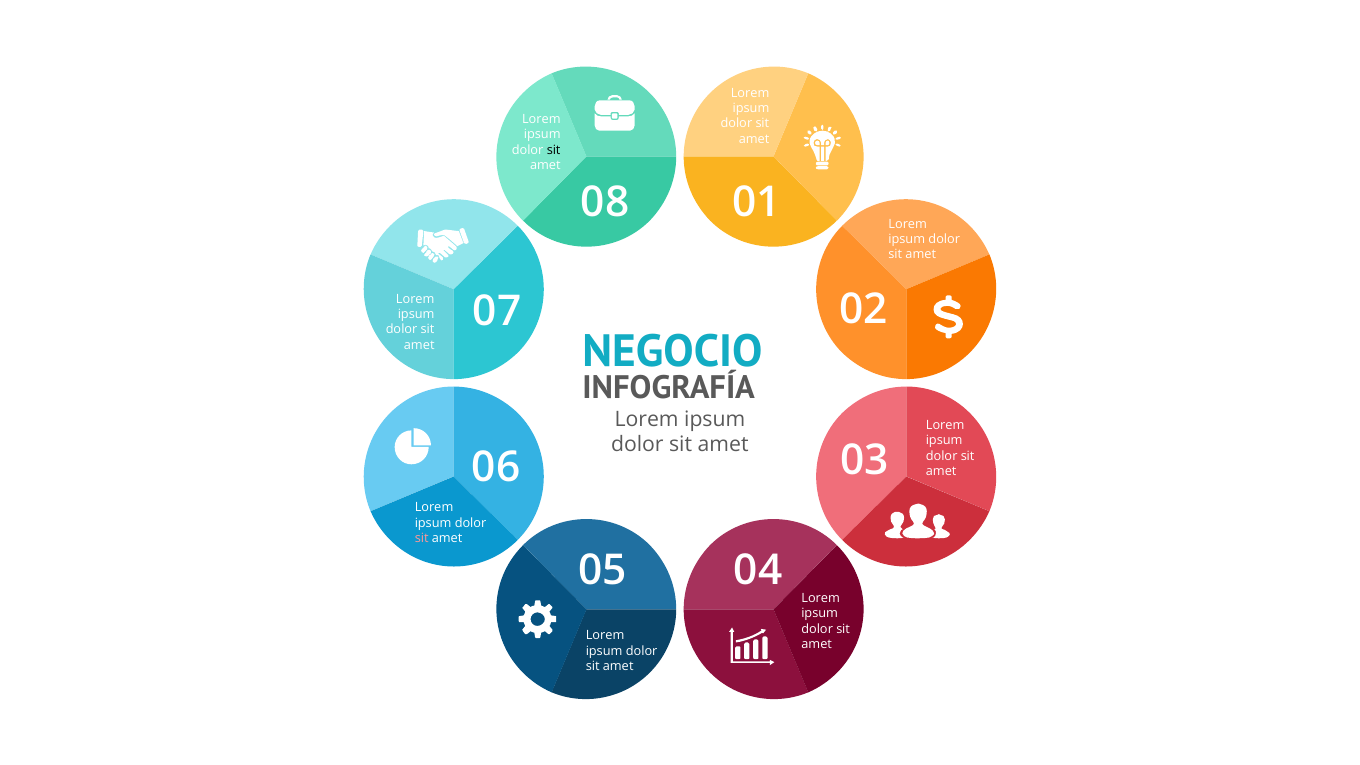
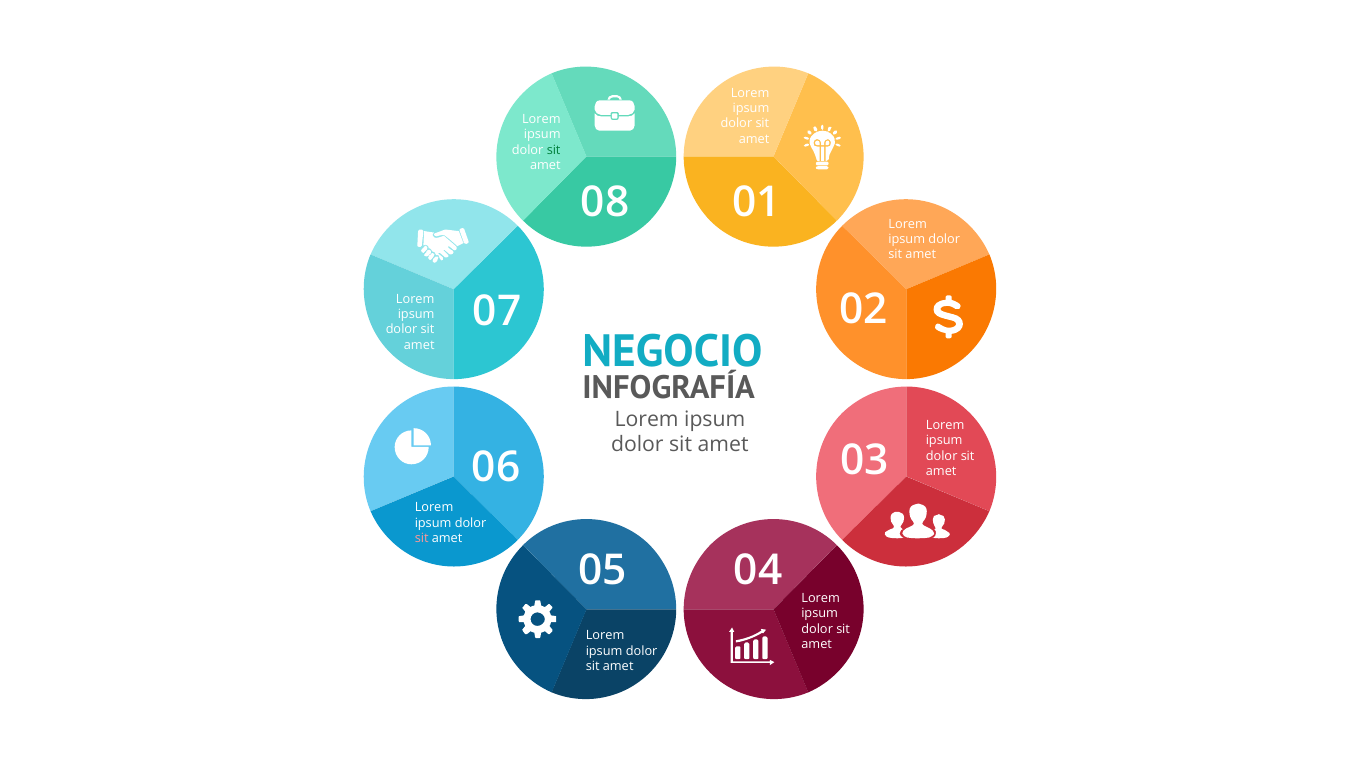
sit colour: black -> green (554, 150)
